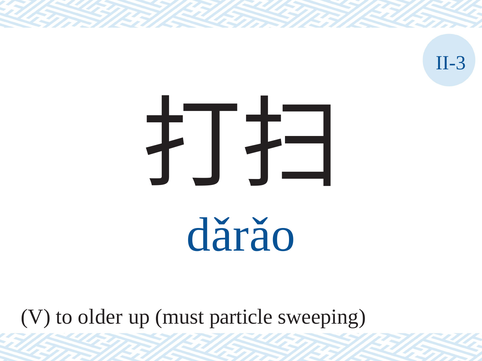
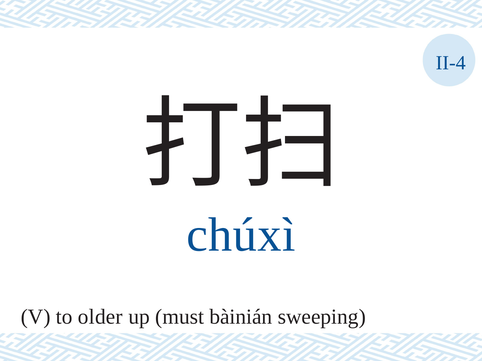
II-3: II-3 -> II-4 (451, 63)
dǎrǎo: dǎrǎo -> chúxì (241, 235)
particle: particle -> bàinián (241, 317)
